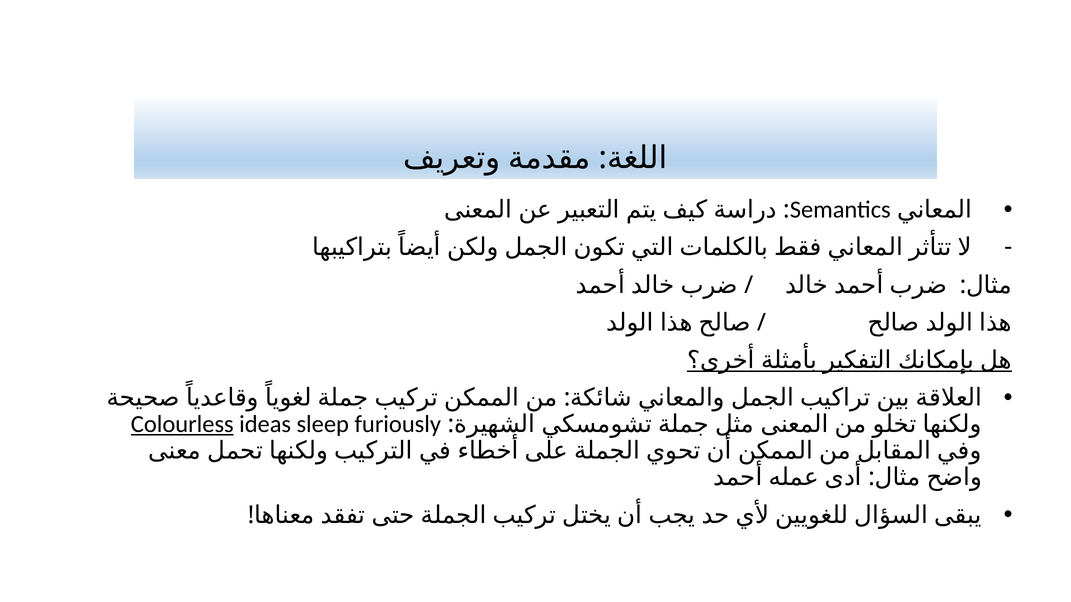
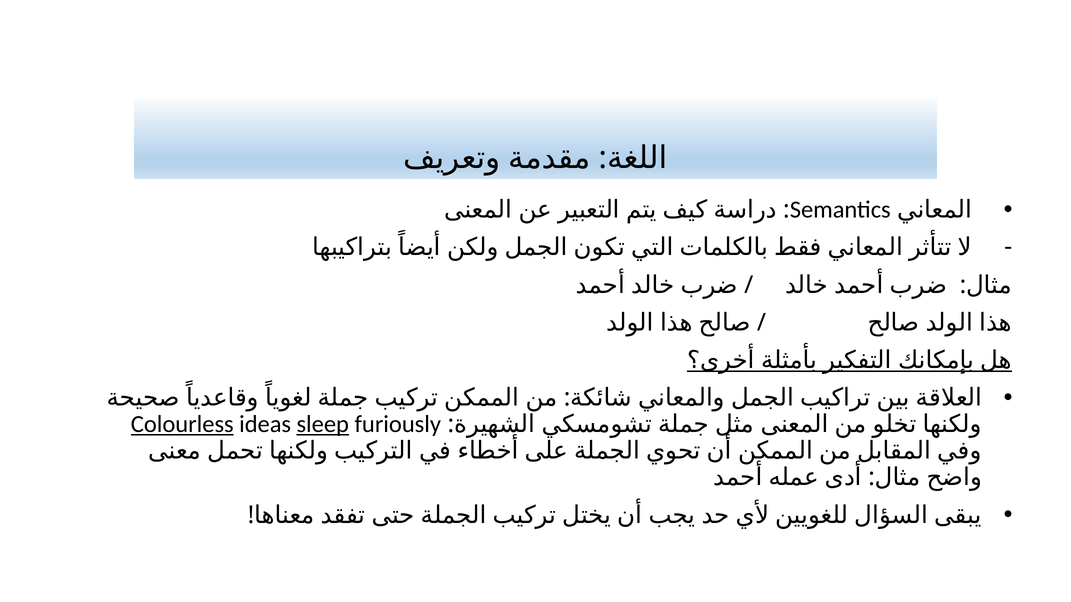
sleep underline: none -> present (323, 425)
